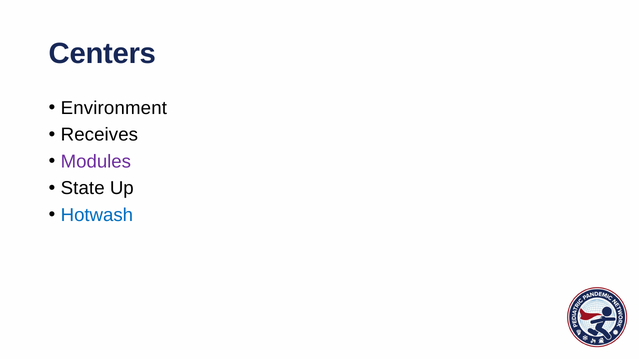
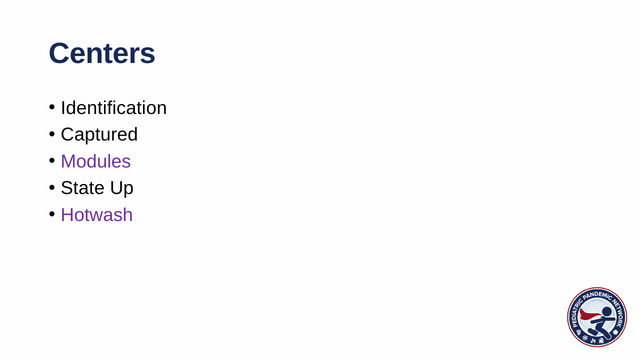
Environment: Environment -> Identification (114, 108)
Receives: Receives -> Captured (99, 135)
Hotwash colour: blue -> purple (97, 215)
